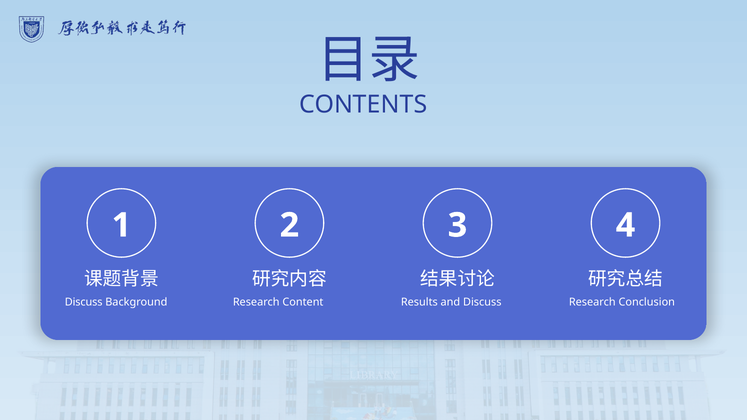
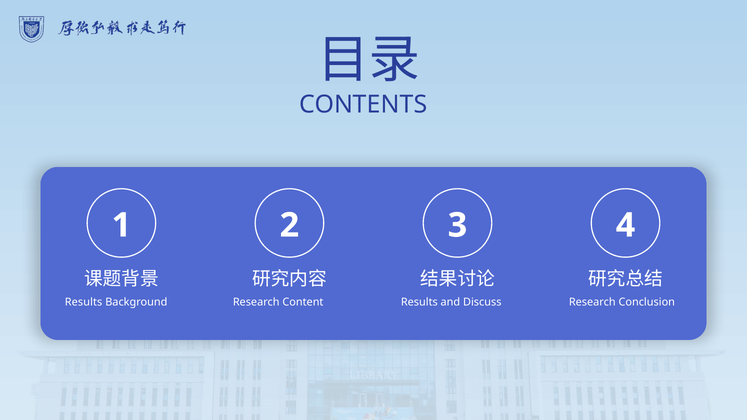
Discuss: Discuss -> Results (84, 303)
